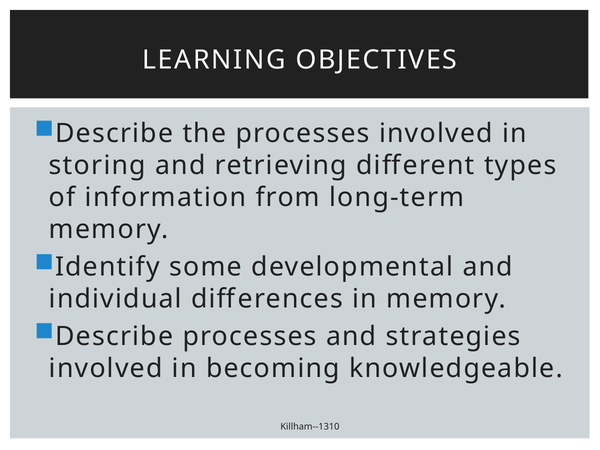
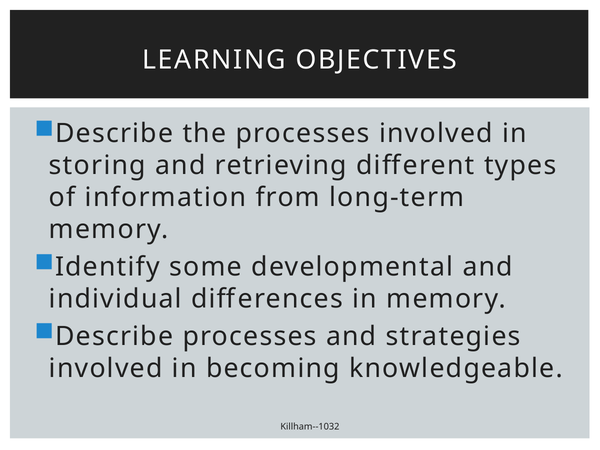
Killham--1310: Killham--1310 -> Killham--1032 (310, 427)
